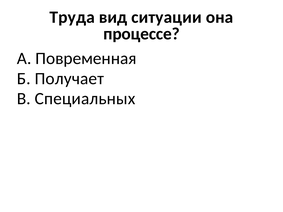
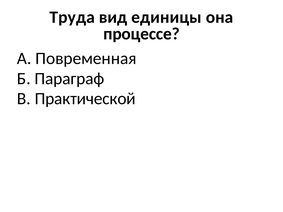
ситуации: ситуации -> единицы (166, 17)
Получает: Получает -> Параграф (69, 79)
Специальных: Специальных -> Практической (85, 99)
